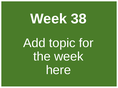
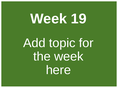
38: 38 -> 19 (79, 19)
